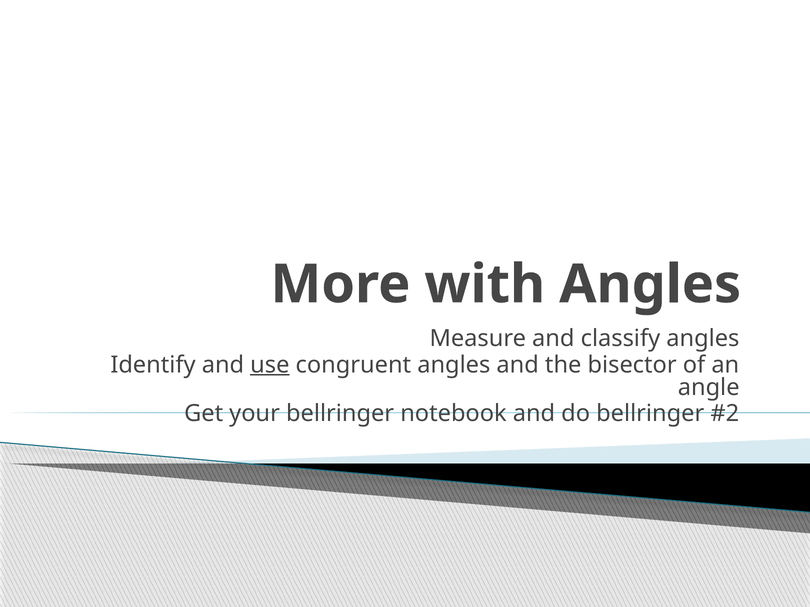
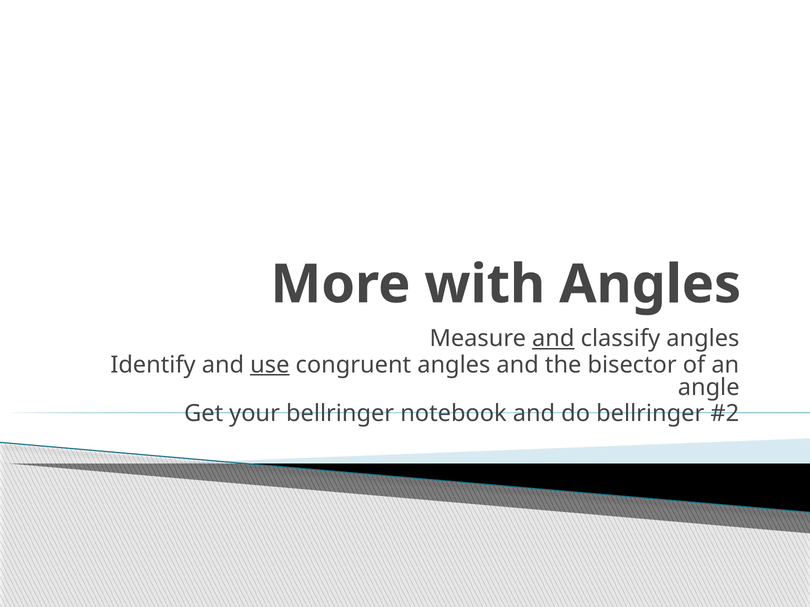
and underline: none -> present (553, 339)
